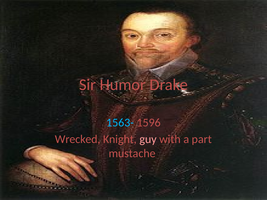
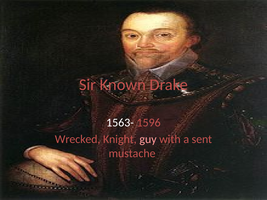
Humor: Humor -> Known (123, 85)
1563- colour: light blue -> white (120, 123)
part: part -> sent (202, 139)
